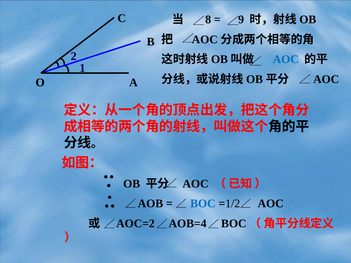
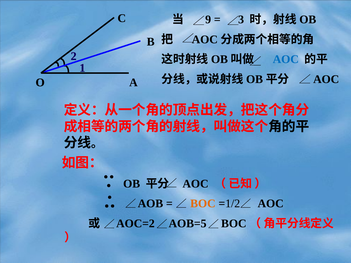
8: 8 -> 9 (208, 20)
9: 9 -> 3 (241, 20)
BOC colour: blue -> orange (203, 204)
AOB=4: AOB=4 -> AOB=5 (188, 224)
